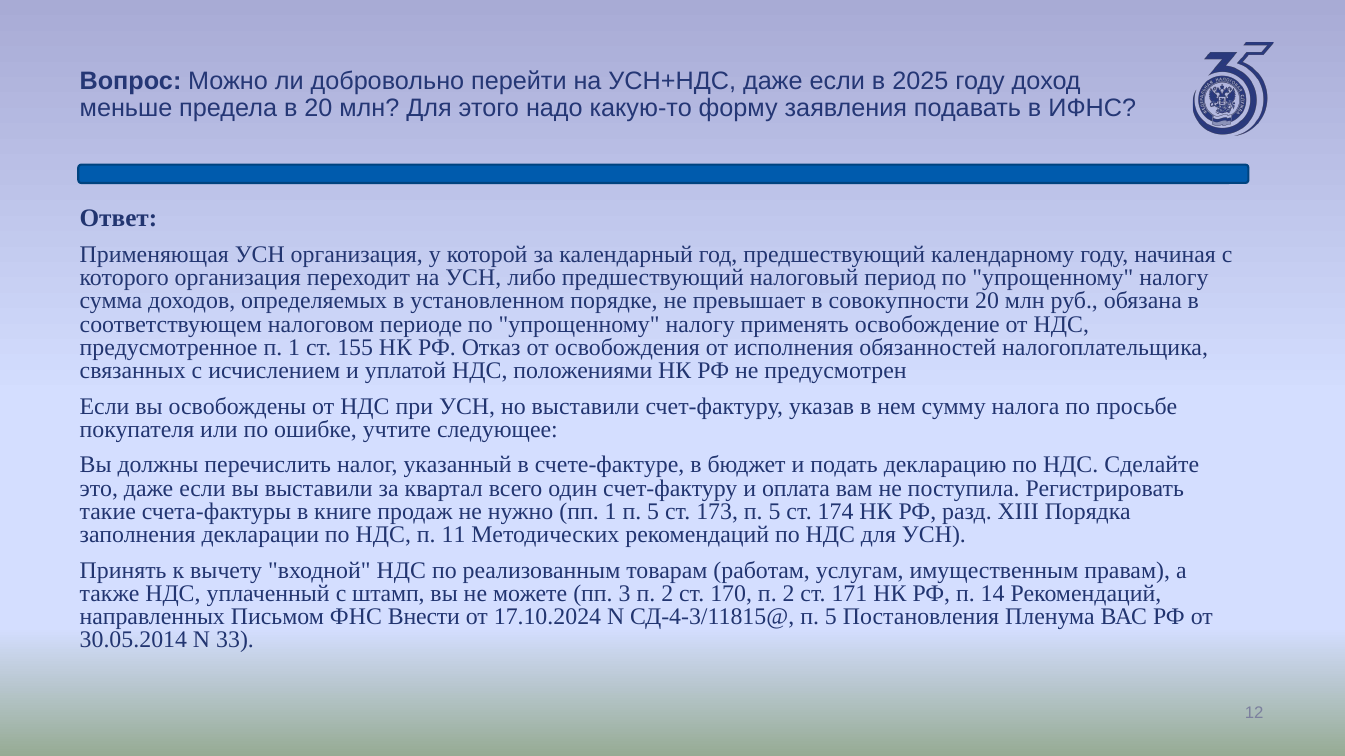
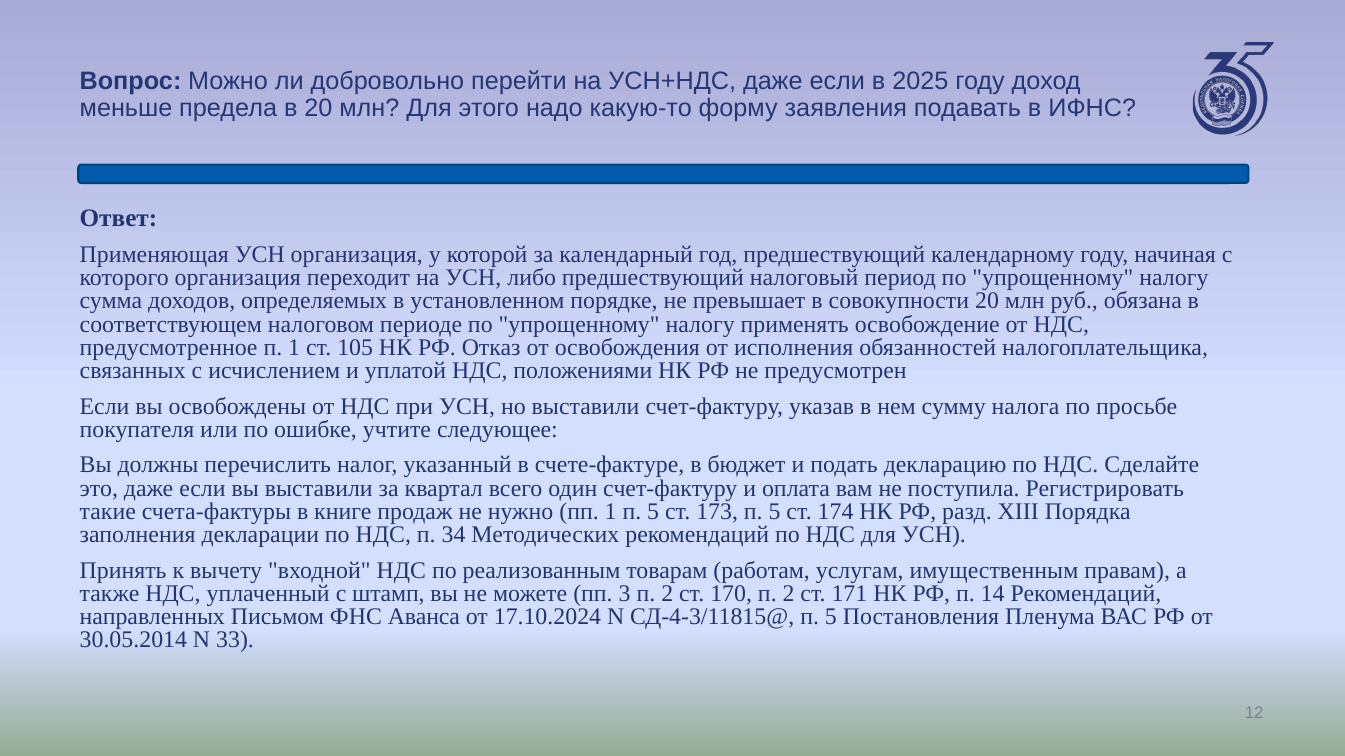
155: 155 -> 105 (355, 348)
11: 11 -> 34 (454, 535)
Внести: Внести -> Аванса (424, 617)
